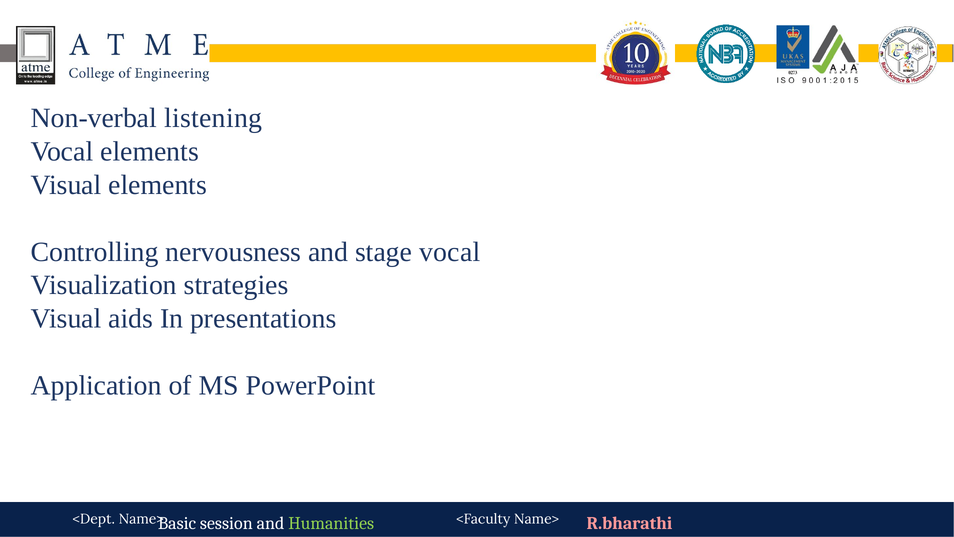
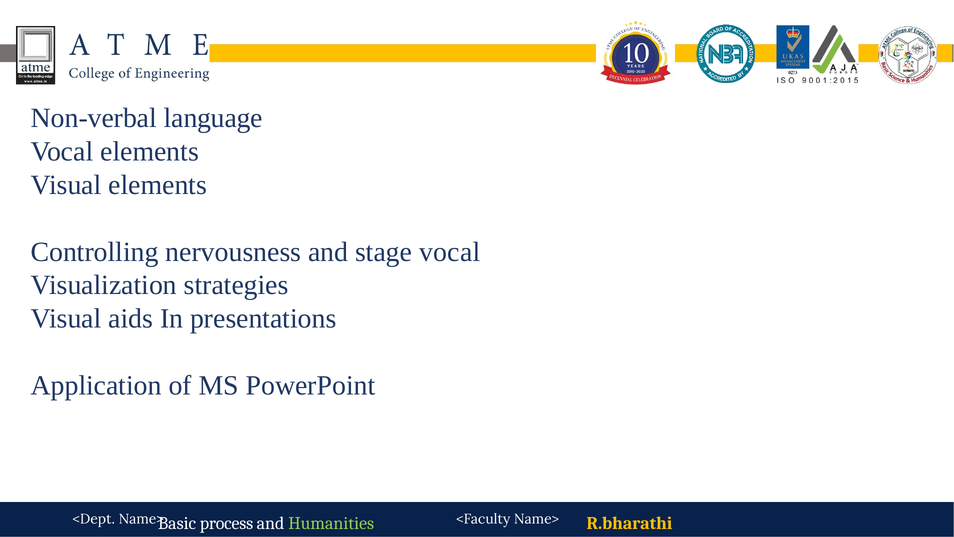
listening: listening -> language (213, 118)
session: session -> process (226, 523)
R.bharathi colour: pink -> yellow (629, 523)
